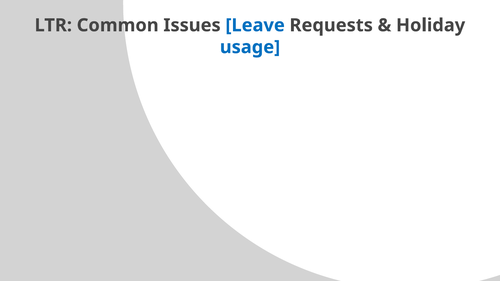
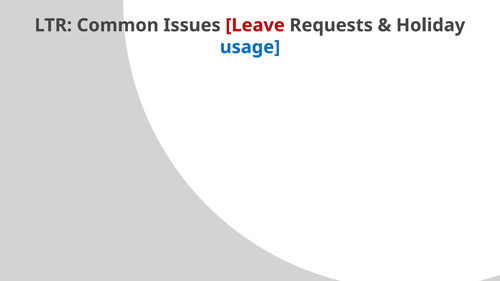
Leave colour: blue -> red (255, 25)
